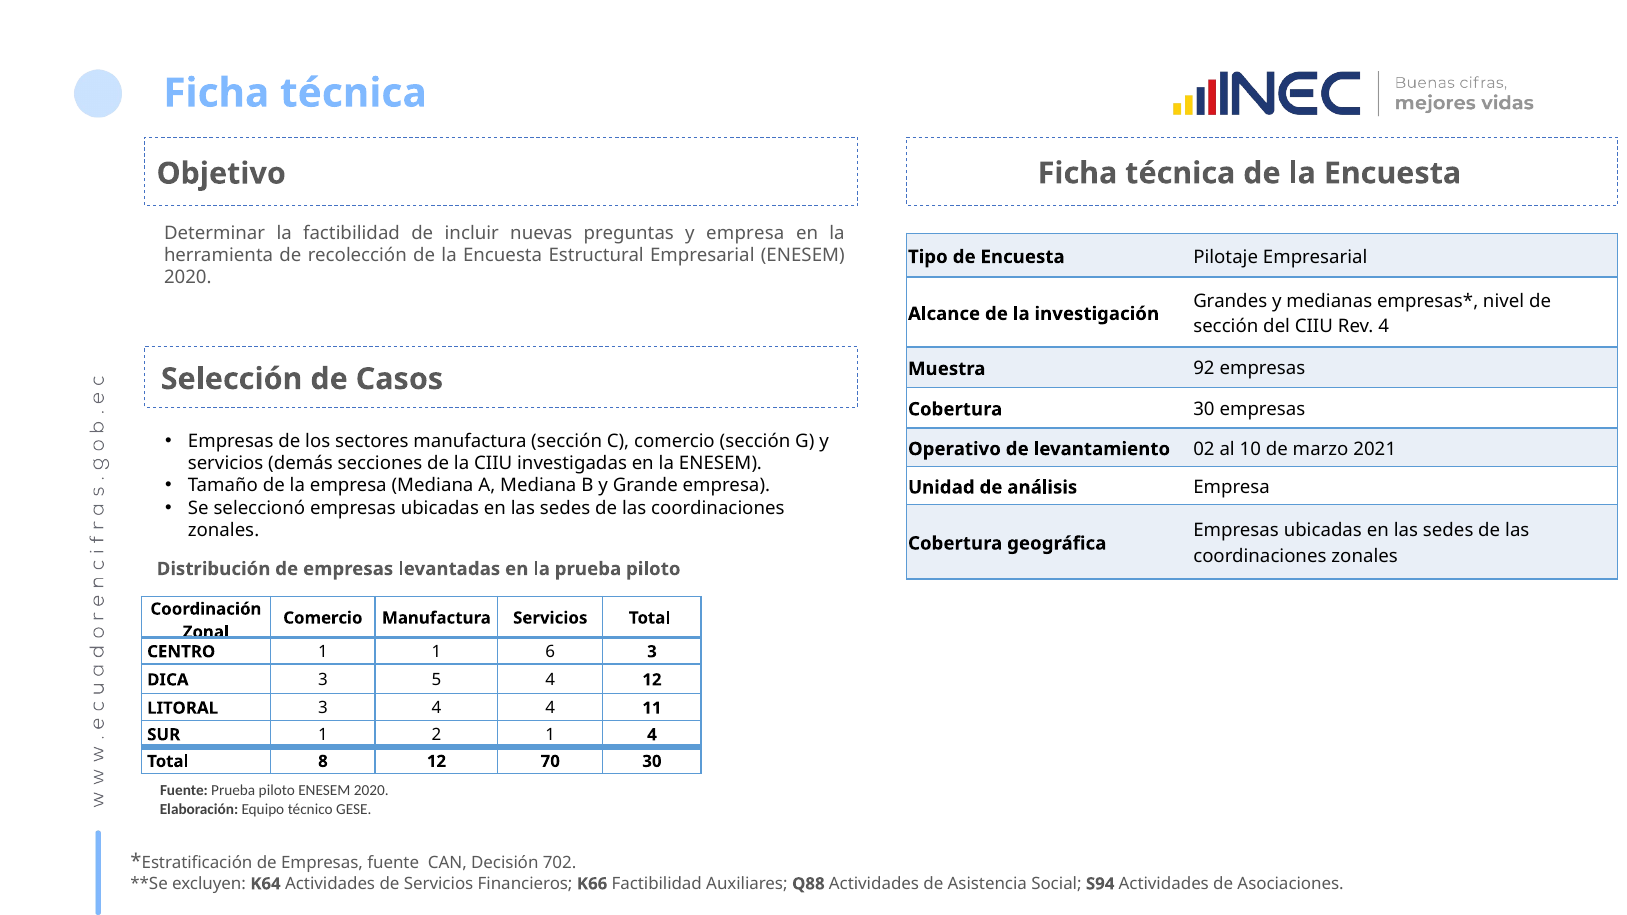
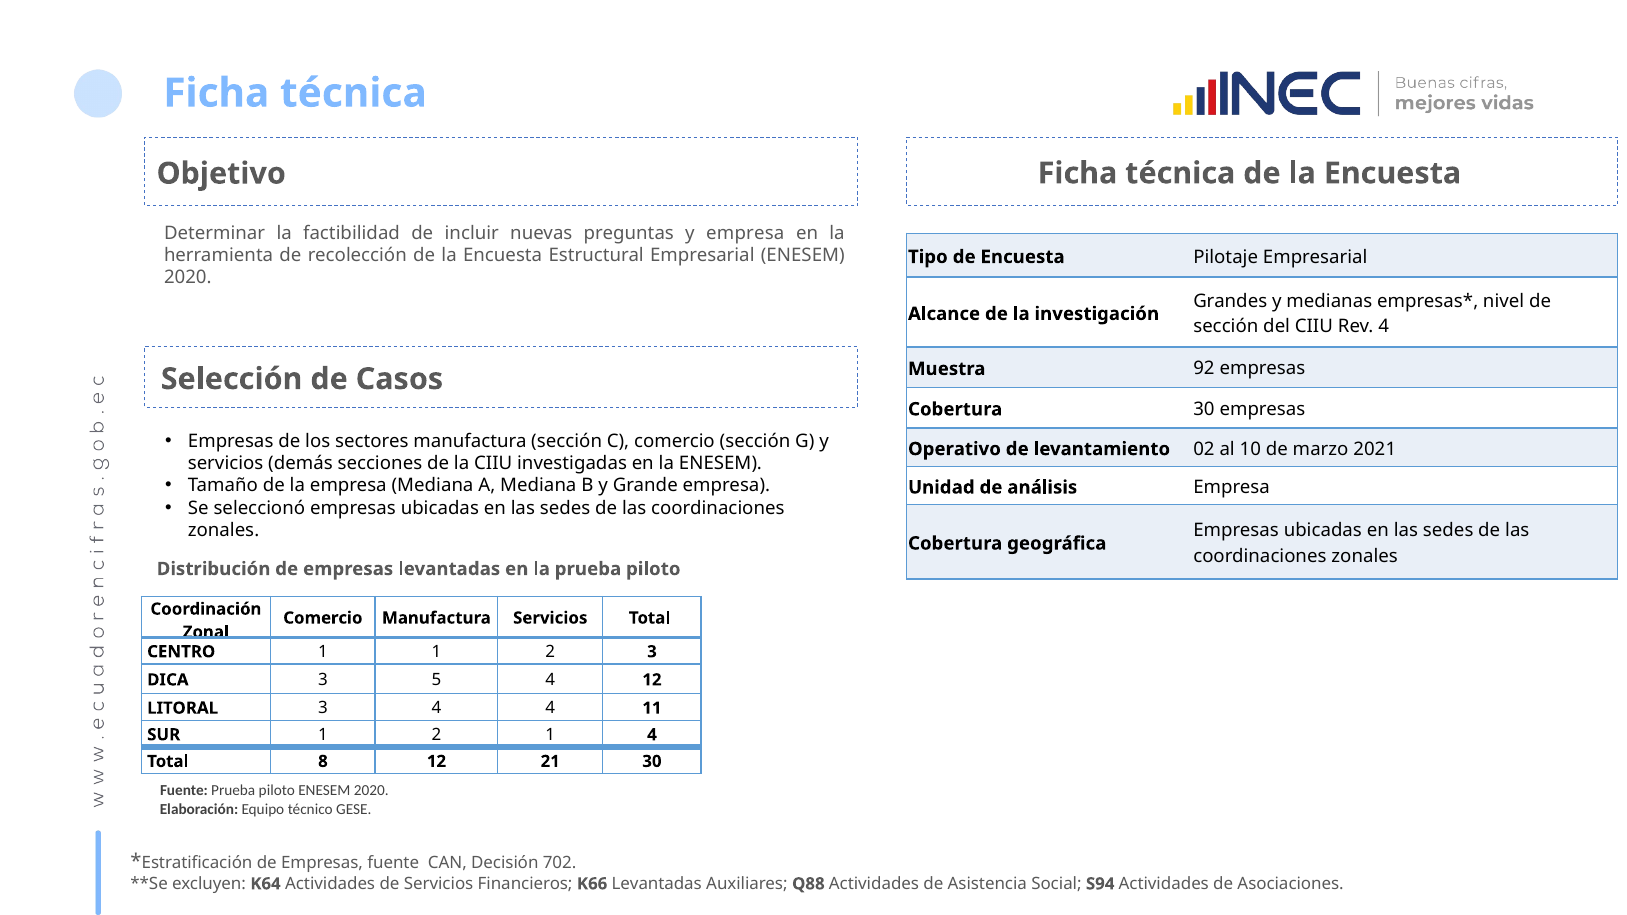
1 1 6: 6 -> 2 (550, 652)
70: 70 -> 21 (550, 762)
K66 Factibilidad: Factibilidad -> Levantadas (657, 884)
